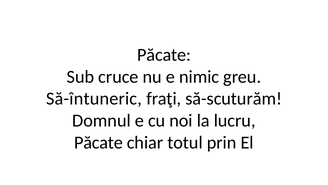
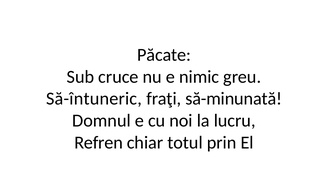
să-scuturăm: să-scuturăm -> să-minunată (234, 98)
Păcate: Păcate -> Refren (99, 142)
